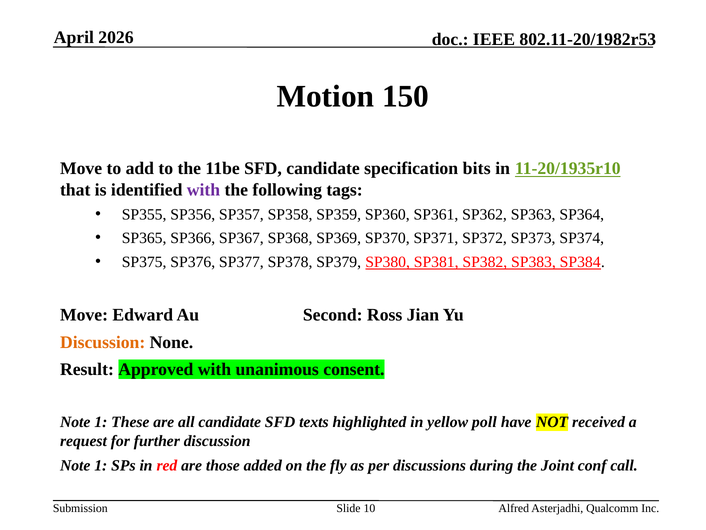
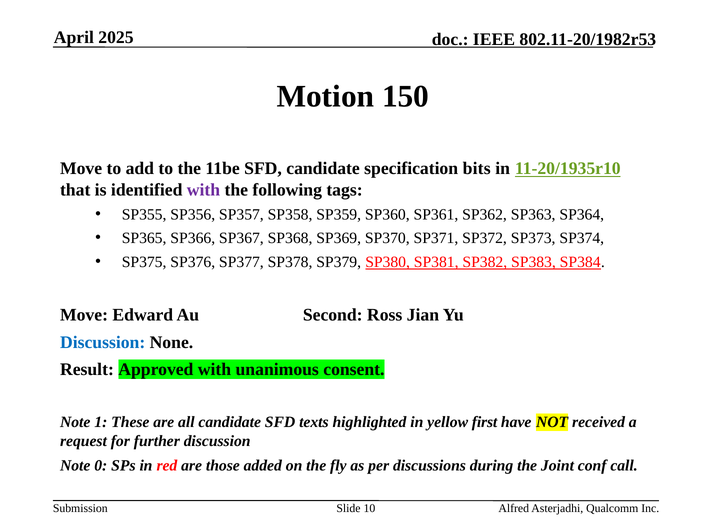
2026: 2026 -> 2025 (116, 37)
Discussion colour: orange -> blue (103, 342)
poll: poll -> first (485, 422)
1: 1 -> 0 (101, 465)
